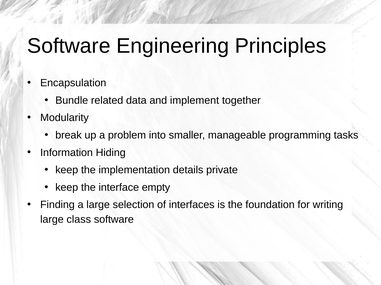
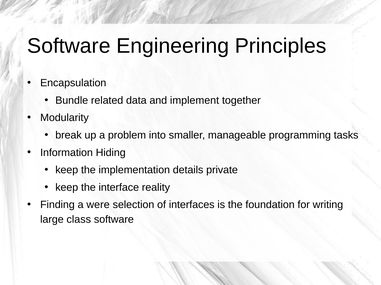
empty: empty -> reality (156, 188)
a large: large -> were (98, 205)
